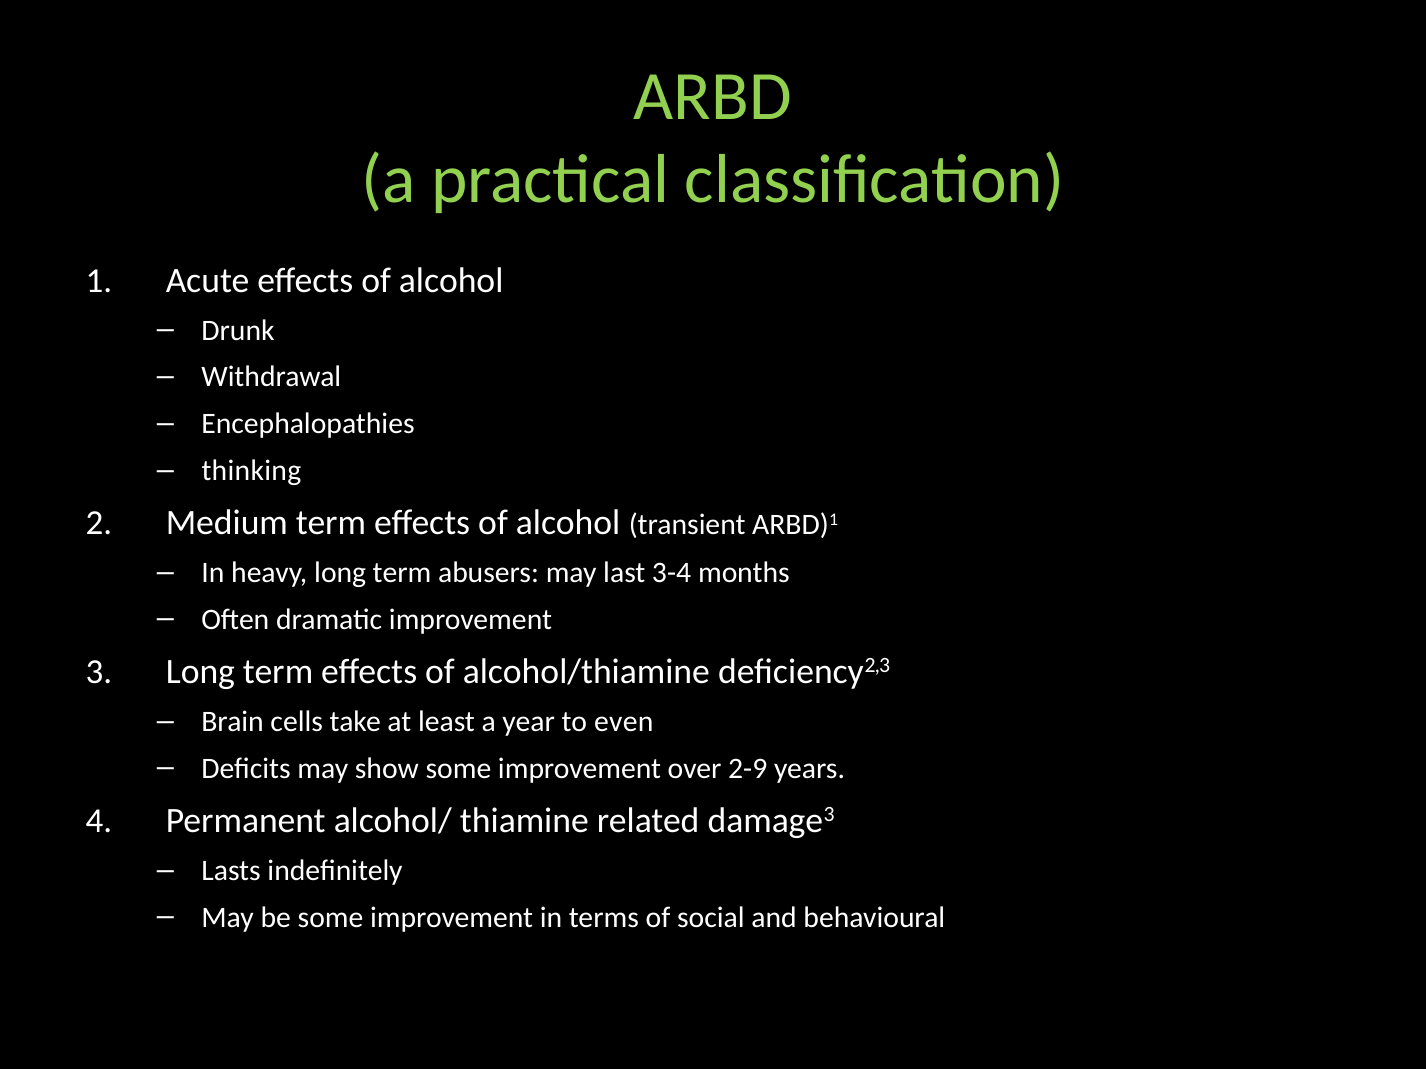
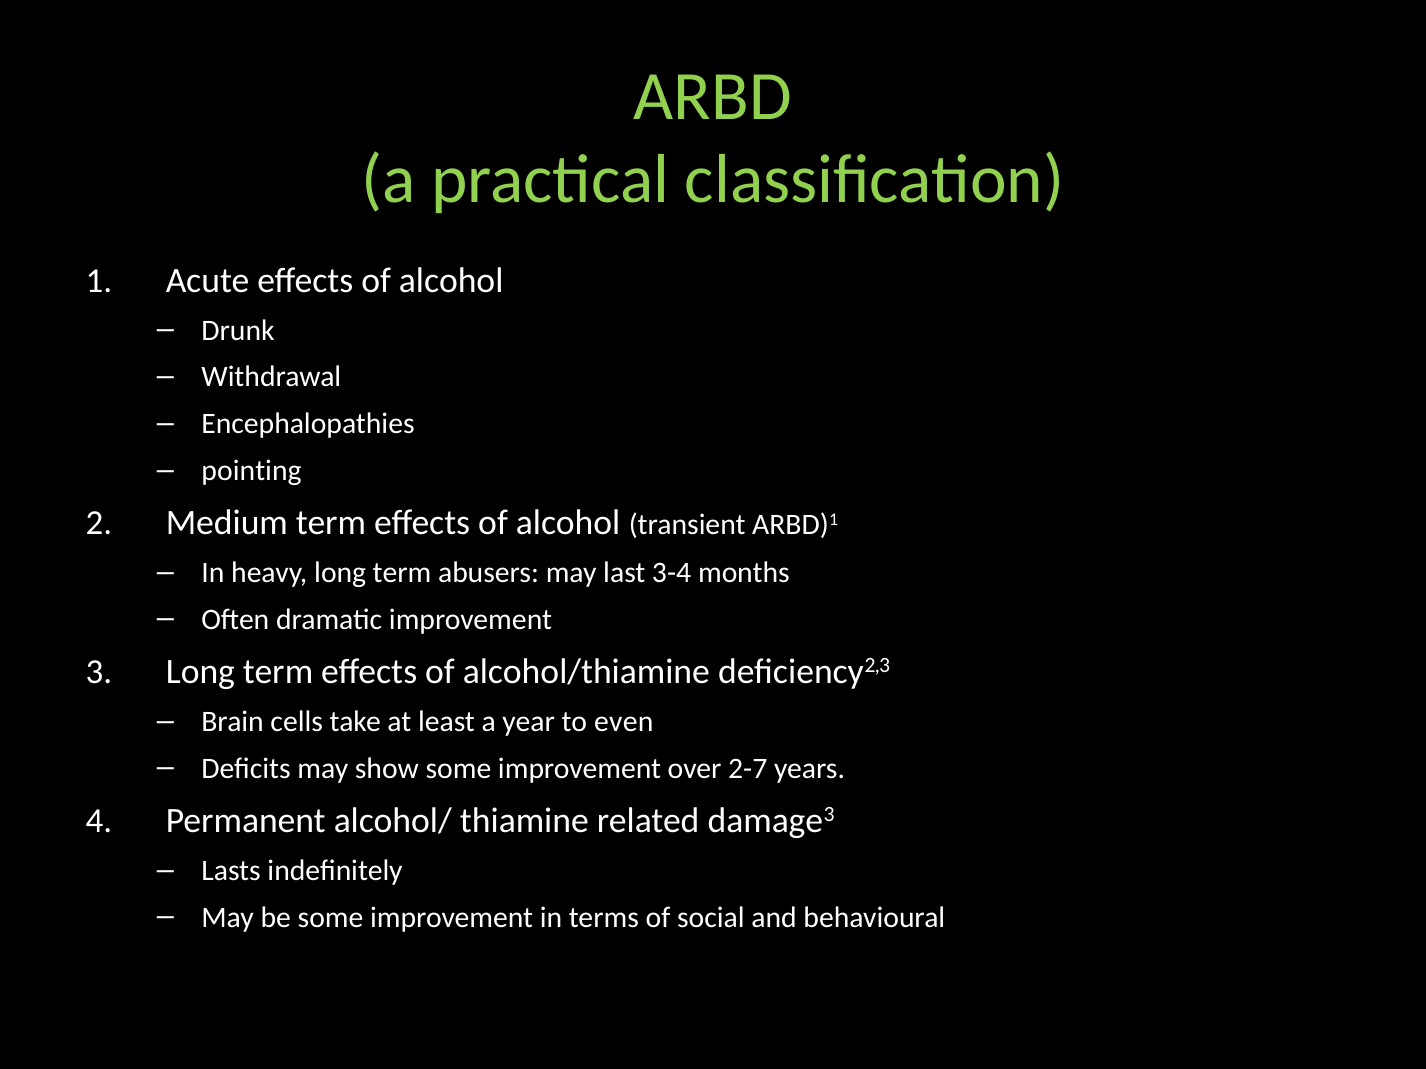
thinking: thinking -> pointing (252, 471)
2-9: 2-9 -> 2-7 (748, 769)
